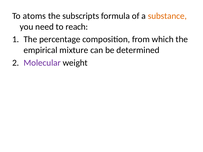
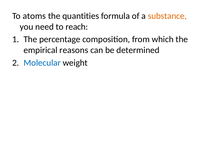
subscripts: subscripts -> quantities (81, 16)
mixture: mixture -> reasons (74, 50)
Molecular colour: purple -> blue (42, 63)
